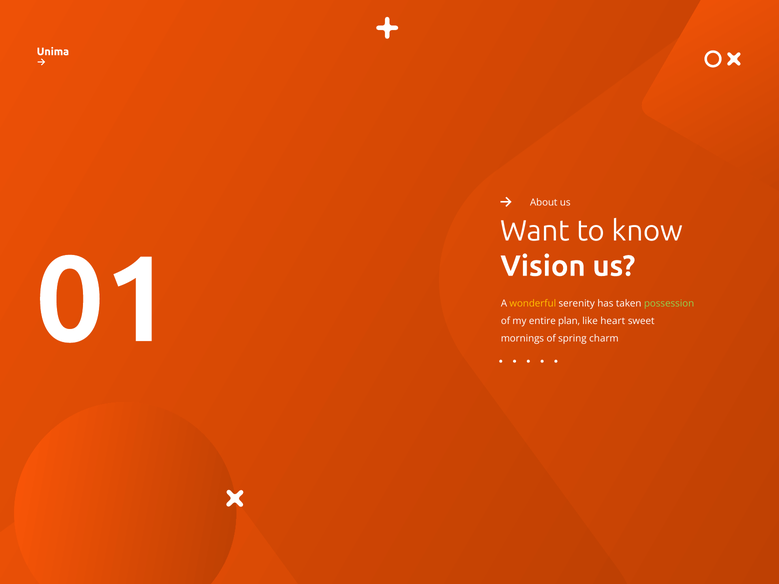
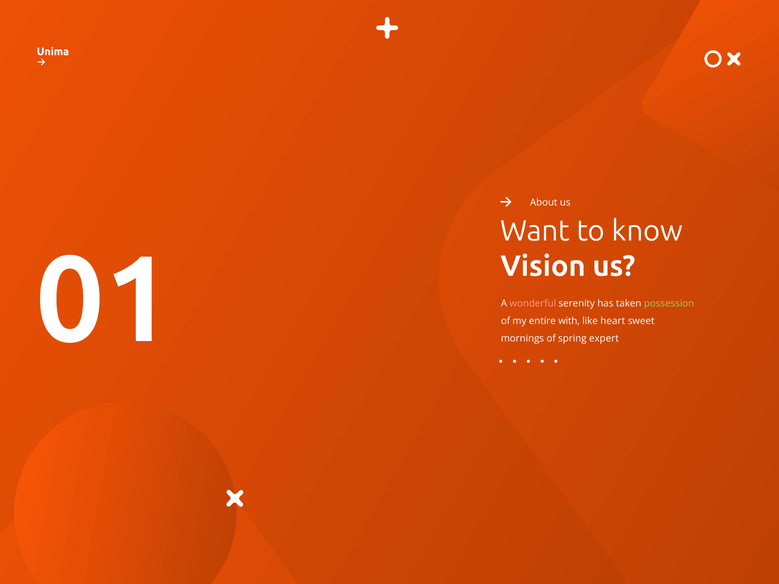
wonderful colour: yellow -> pink (533, 304)
plan: plan -> with (569, 321)
charm: charm -> expert (604, 339)
